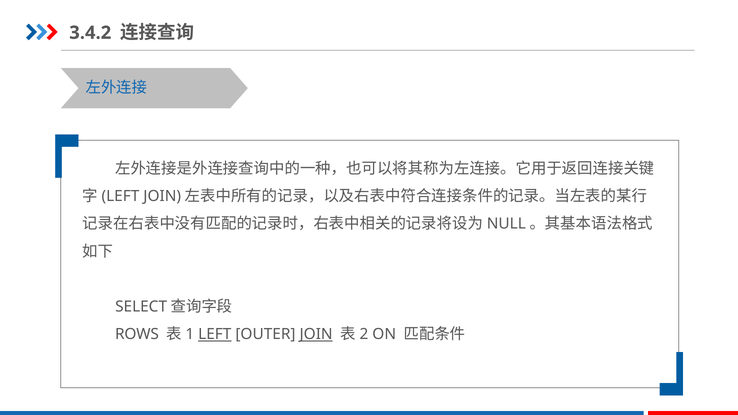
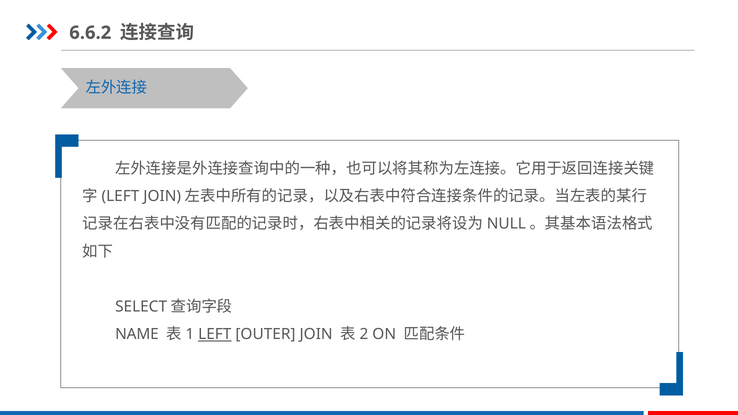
3.4.2: 3.4.2 -> 6.6.2 (90, 33)
ROWS: ROWS -> NAME (137, 335)
JOIN underline: present -> none (316, 335)
